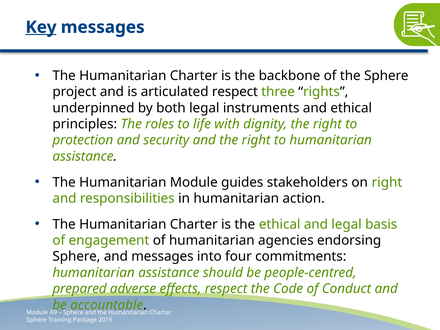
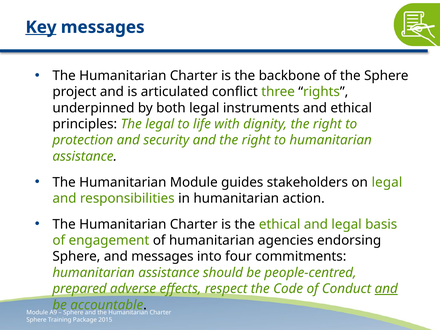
articulated respect: respect -> conflict (235, 92)
The roles: roles -> legal (160, 124)
on right: right -> legal (387, 182)
and underline: none -> present (386, 289)
